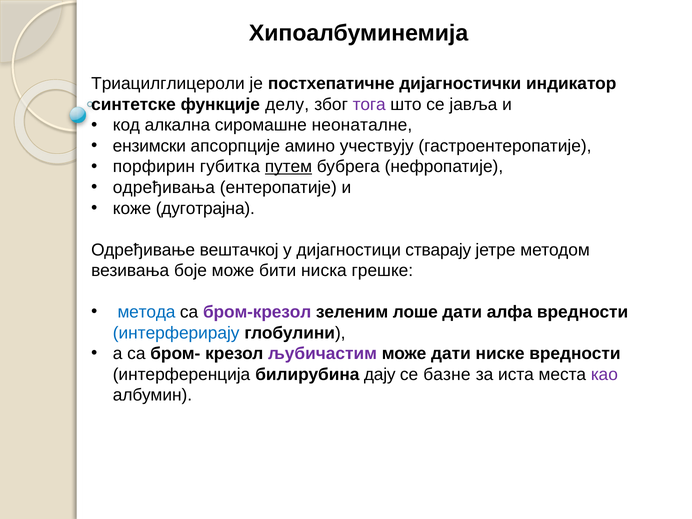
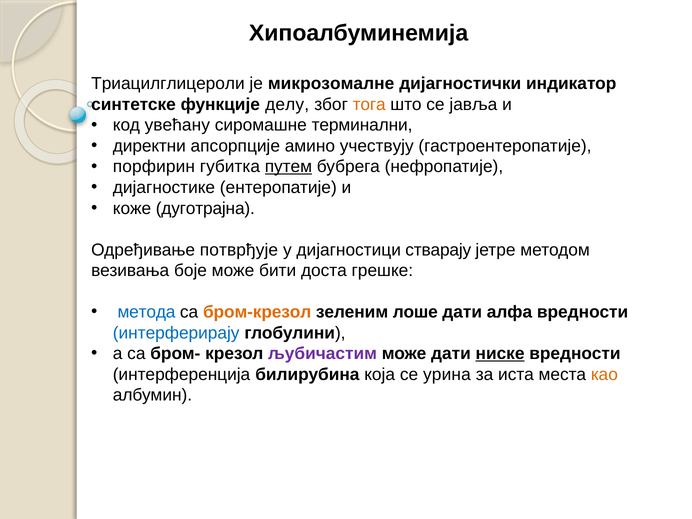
постхепатичне: постхепатичне -> микрозомалне (331, 84)
тога colour: purple -> orange (369, 104)
алкална: алкална -> увећану (177, 125)
неонаталне: неонаталне -> терминални (362, 125)
ензимски: ензимски -> директни (149, 146)
одређивања: одређивања -> дијагностике (164, 188)
вештачкој: вештачкој -> потврђује (239, 250)
ниска: ниска -> доста (324, 271)
бром-крезол colour: purple -> orange (257, 312)
ниске underline: none -> present (500, 354)
дају: дају -> која (380, 374)
базне: базне -> урина (447, 374)
као colour: purple -> orange (604, 374)
